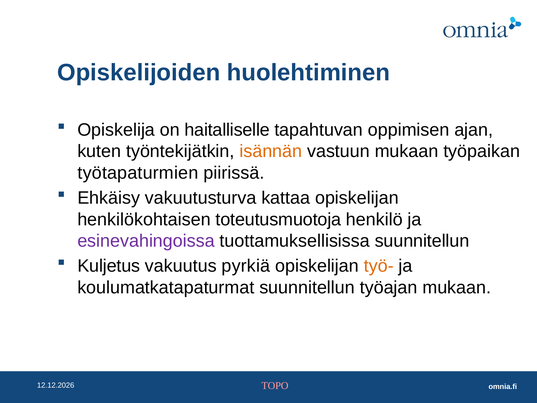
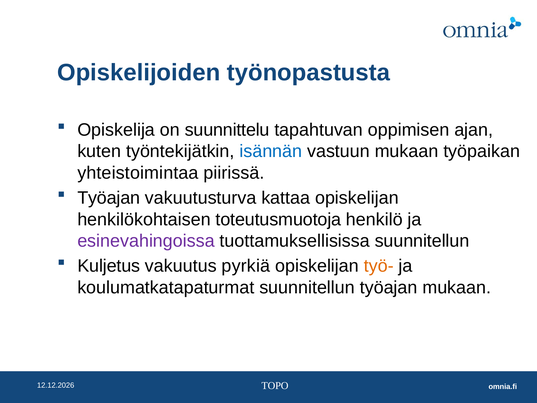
huolehtiminen: huolehtiminen -> työnopastusta (308, 72)
haitalliselle: haitalliselle -> suunnittelu (227, 130)
isännän colour: orange -> blue (271, 151)
työtapaturmien: työtapaturmien -> yhteistoimintaa (138, 173)
Ehkäisy: Ehkäisy -> Työajan (109, 198)
TOPO colour: pink -> white (275, 385)
